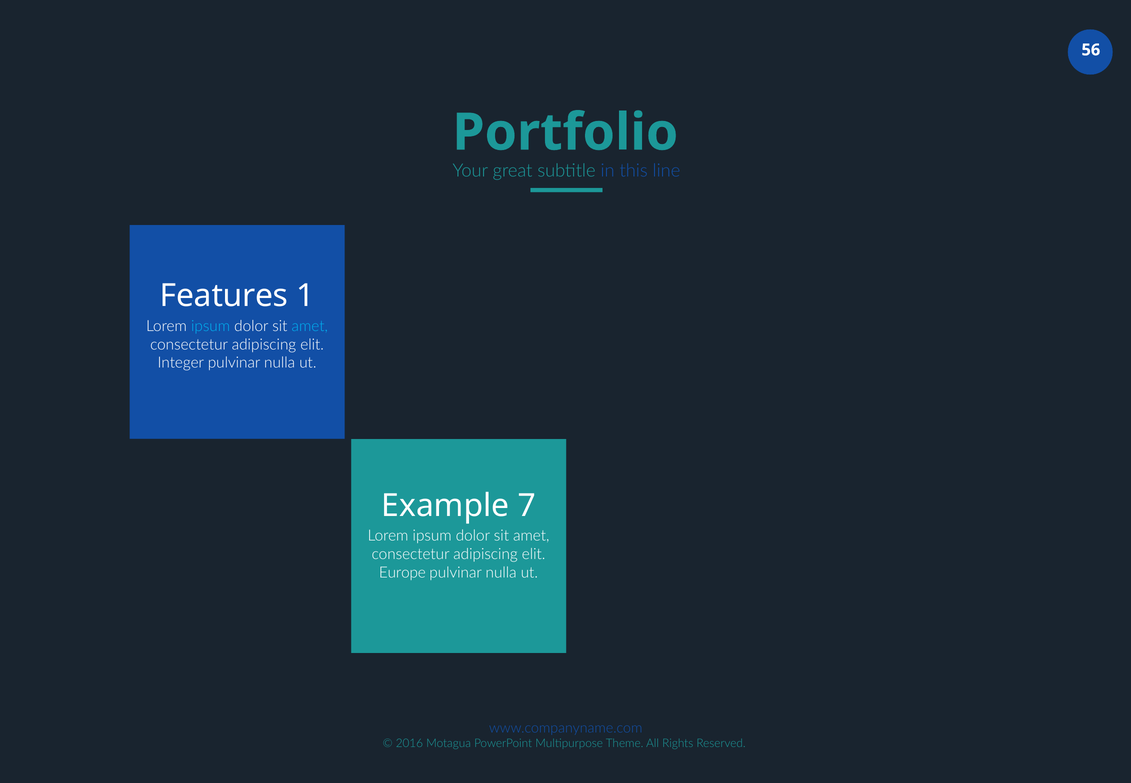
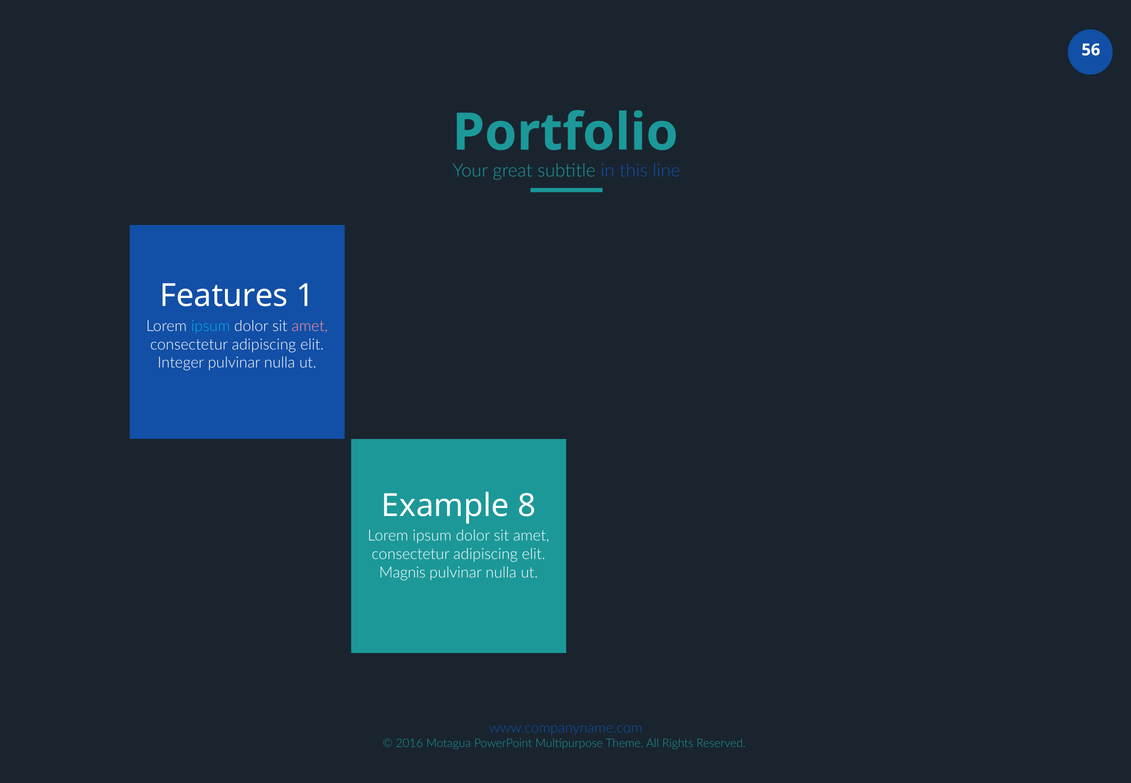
amet colour: light blue -> pink (310, 326)
7: 7 -> 8 (527, 506)
Europe: Europe -> Magnis (402, 573)
